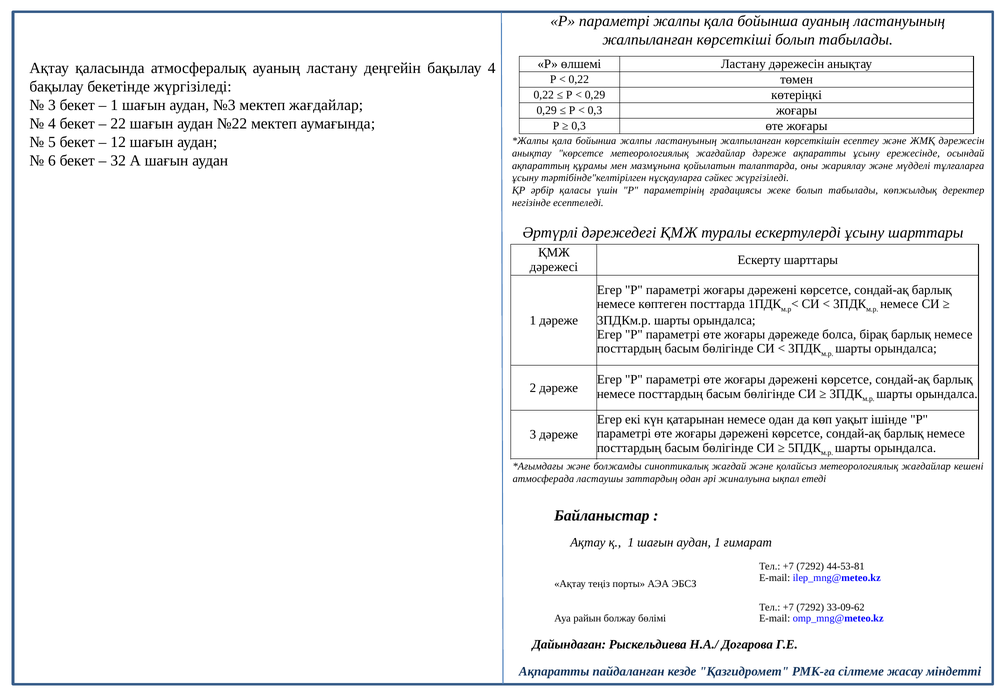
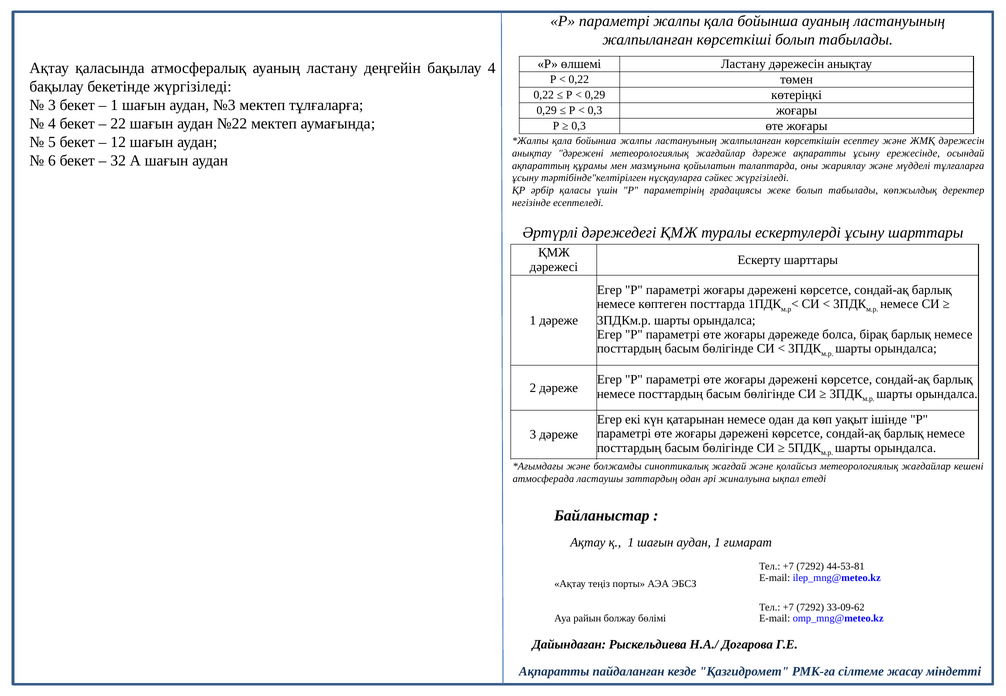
мектеп жағдайлар: жағдайлар -> тұлғаларға (326, 105)
анықтау көрсетсе: көрсетсе -> дәрежені (581, 153)
